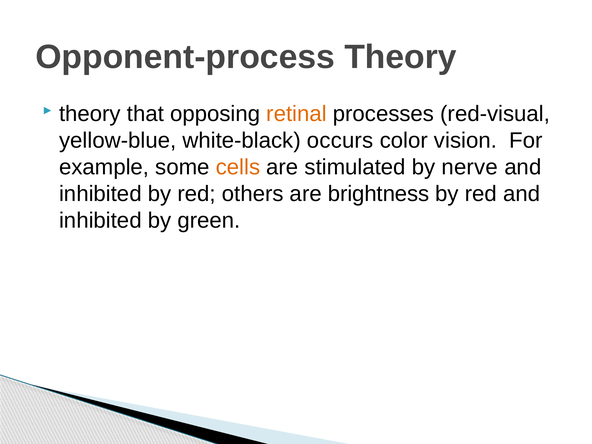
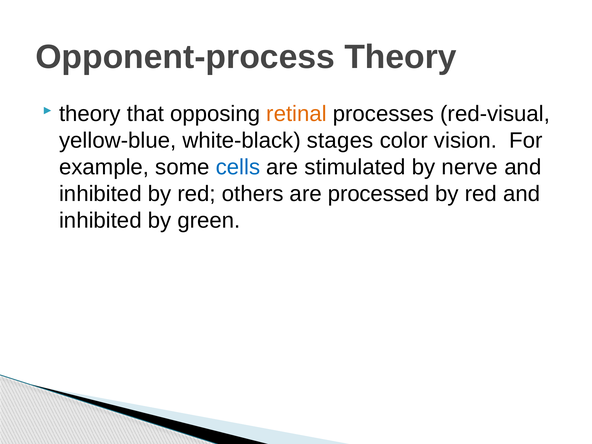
occurs: occurs -> stages (340, 140)
cells colour: orange -> blue (238, 167)
brightness: brightness -> processed (379, 194)
